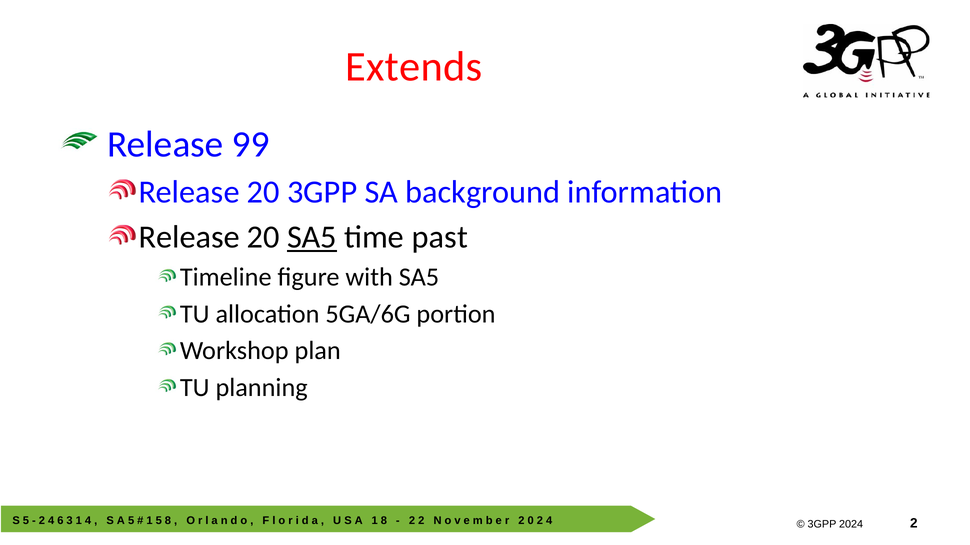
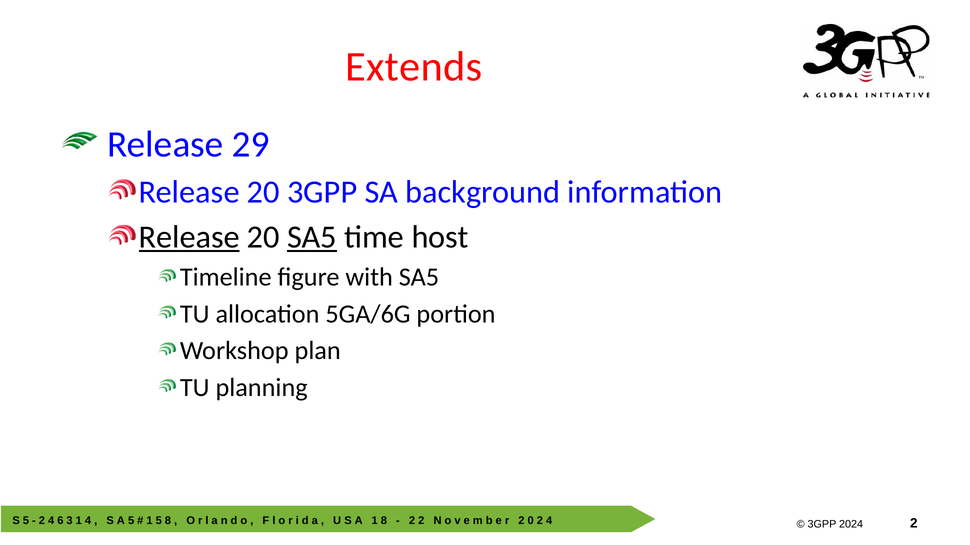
99: 99 -> 29 (251, 144)
Release underline: none -> present (189, 238)
past: past -> host (440, 238)
